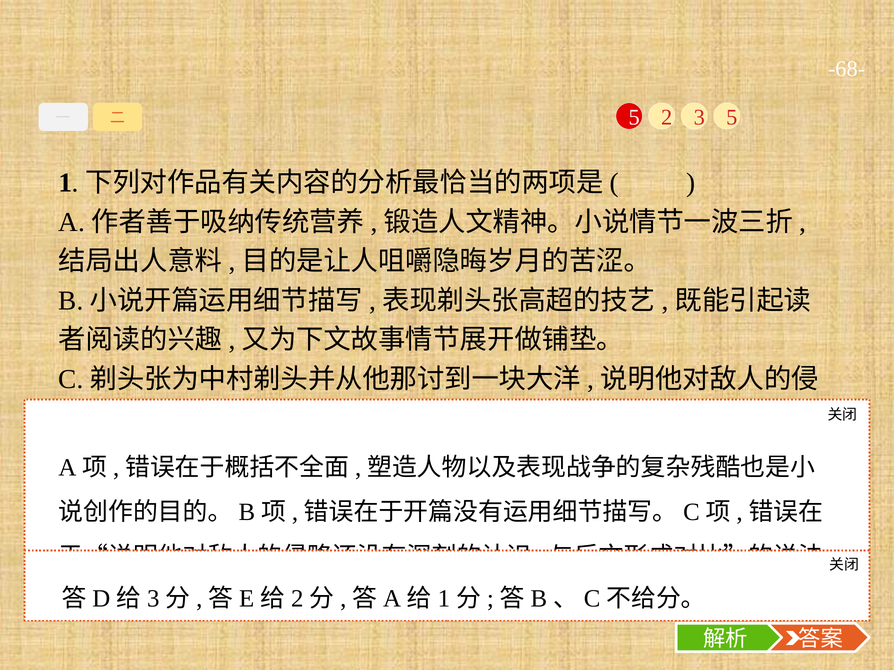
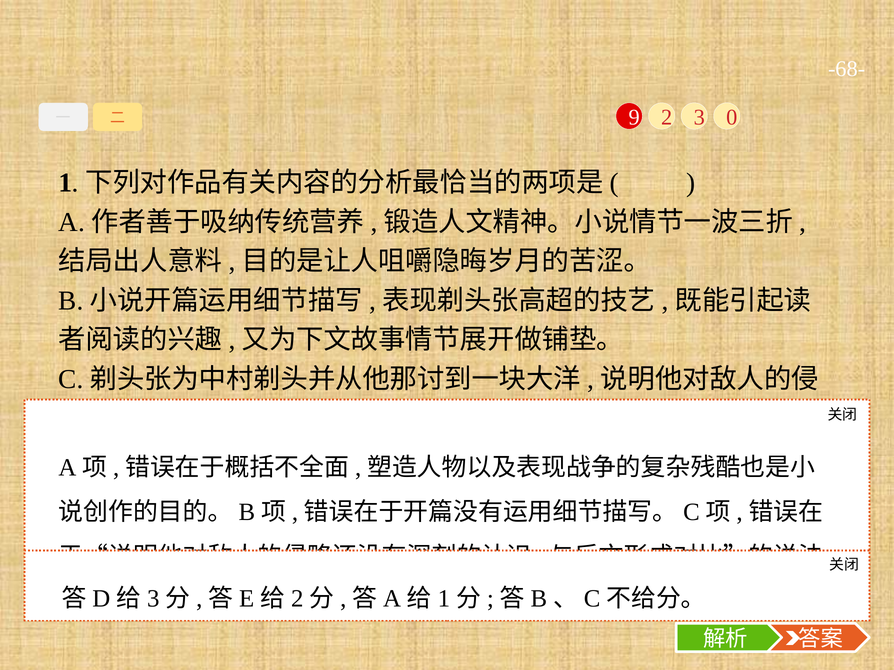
5: 5 -> 9 (634, 118)
3 5: 5 -> 0 (732, 118)
